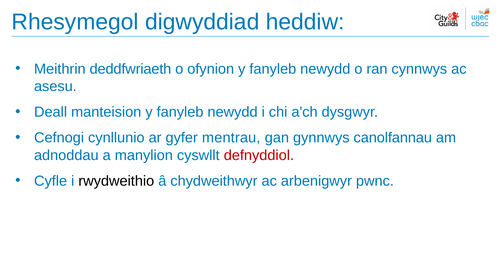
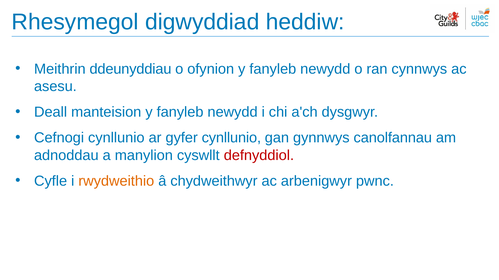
deddfwriaeth: deddfwriaeth -> ddeunyddiau (130, 69)
gyfer mentrau: mentrau -> cynllunio (231, 138)
rwydweithio colour: black -> orange (116, 181)
